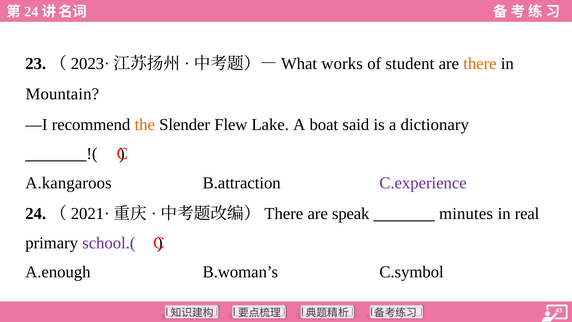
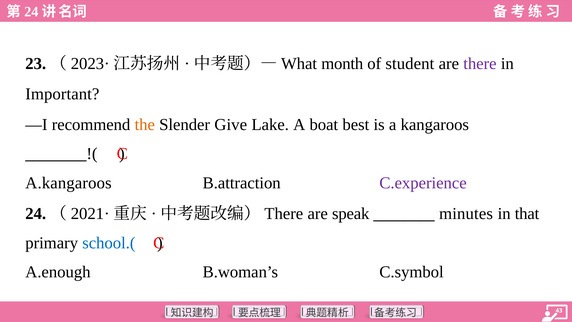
works: works -> month (342, 64)
there colour: orange -> purple (480, 64)
Mountain: Mountain -> Important (62, 94)
Flew: Flew -> Give (231, 124)
said: said -> best (356, 124)
dictionary: dictionary -> kangaroos (435, 124)
real: real -> that (527, 214)
school.( colour: purple -> blue (109, 243)
